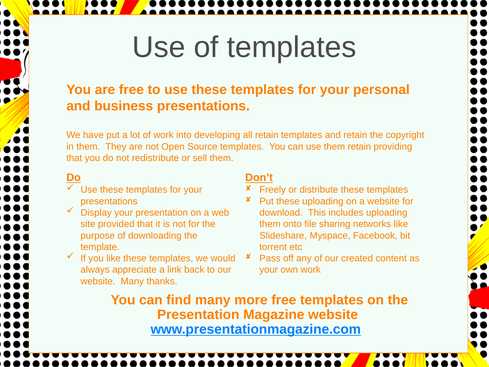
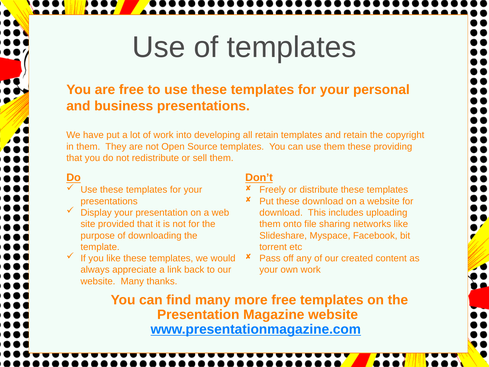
them retain: retain -> these (359, 146)
these uploading: uploading -> download (323, 201)
